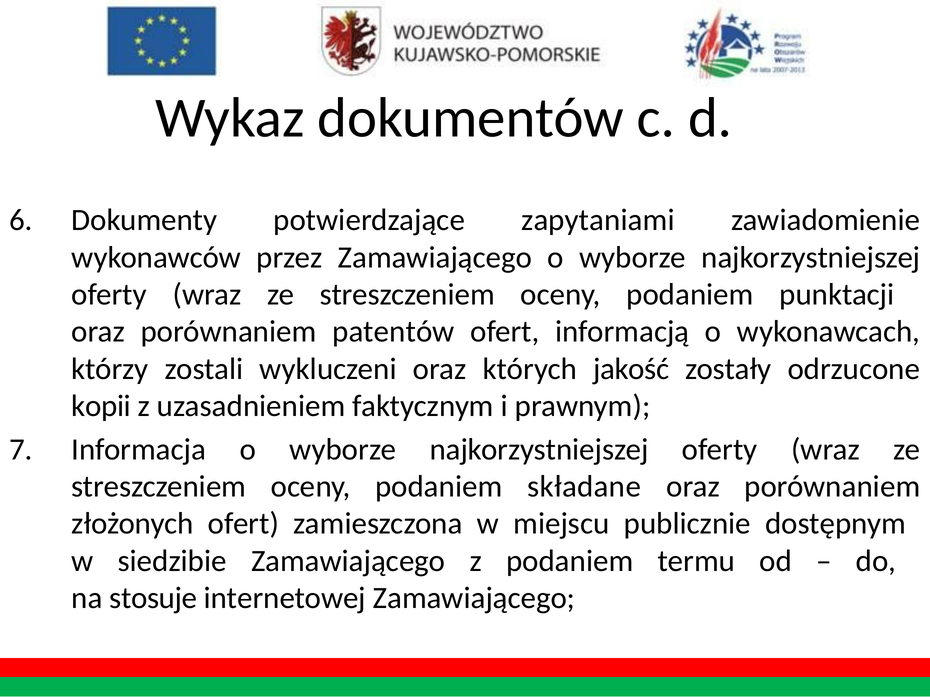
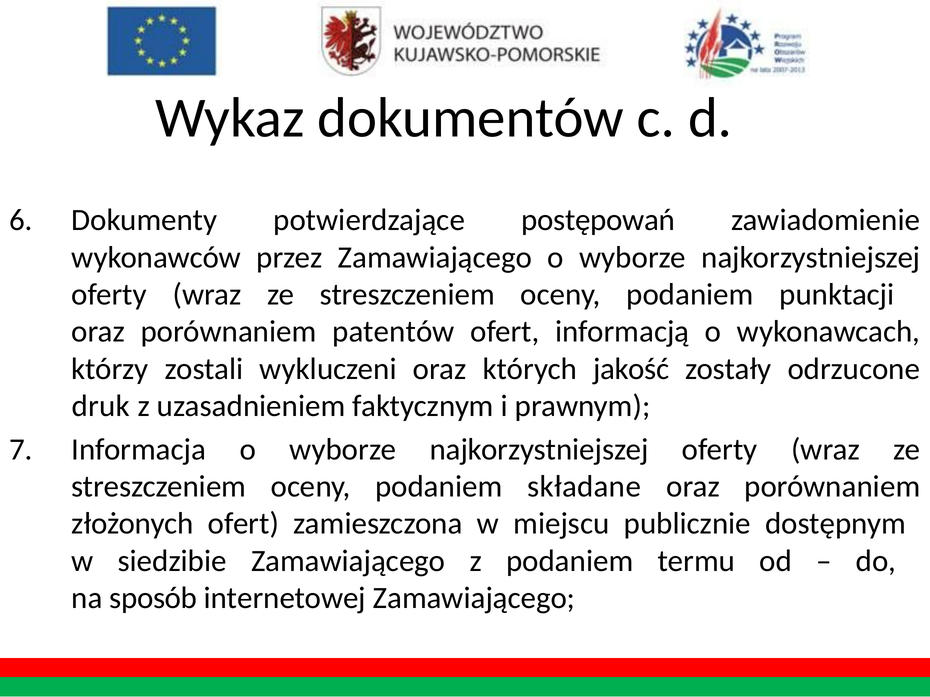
zapytaniami: zapytaniami -> postępowań (598, 220)
kopii: kopii -> druk (101, 406)
stosuje: stosuje -> sposób (153, 599)
